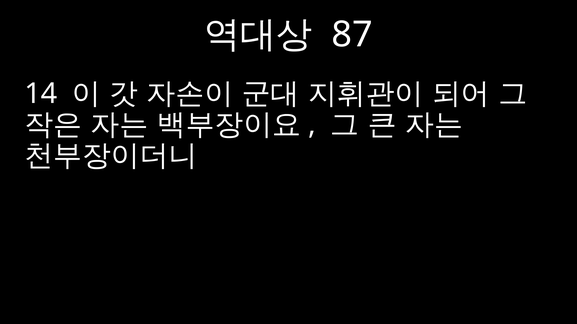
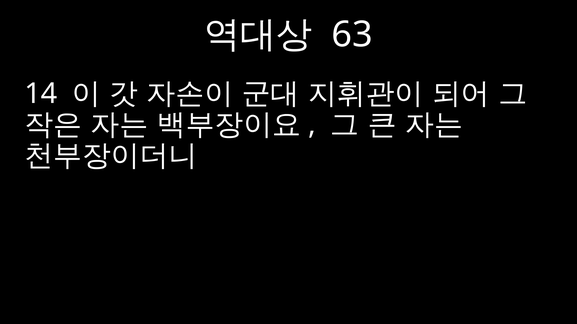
87: 87 -> 63 (352, 35)
